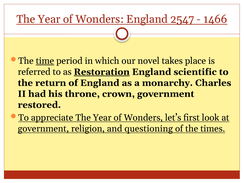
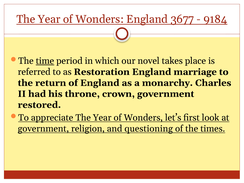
2547: 2547 -> 3677 (182, 19)
1466: 1466 -> 9184 (215, 19)
Restoration underline: present -> none (102, 72)
scientific: scientific -> marriage (195, 72)
